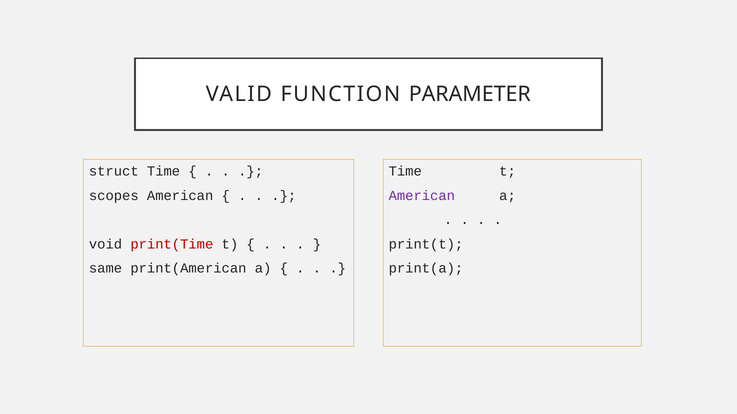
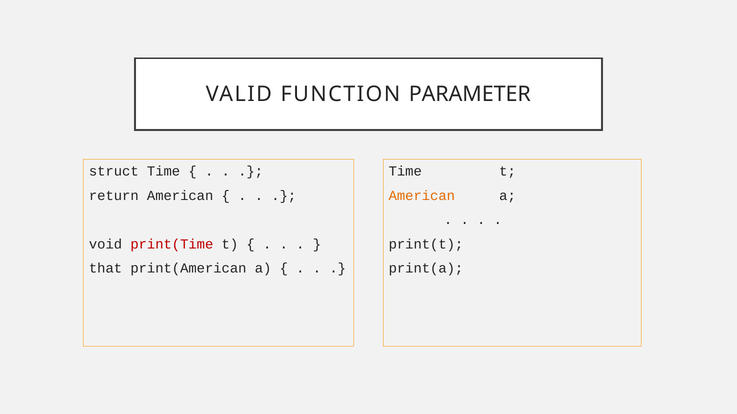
scopes: scopes -> return (114, 196)
American colour: purple -> orange (422, 196)
same: same -> that (106, 269)
